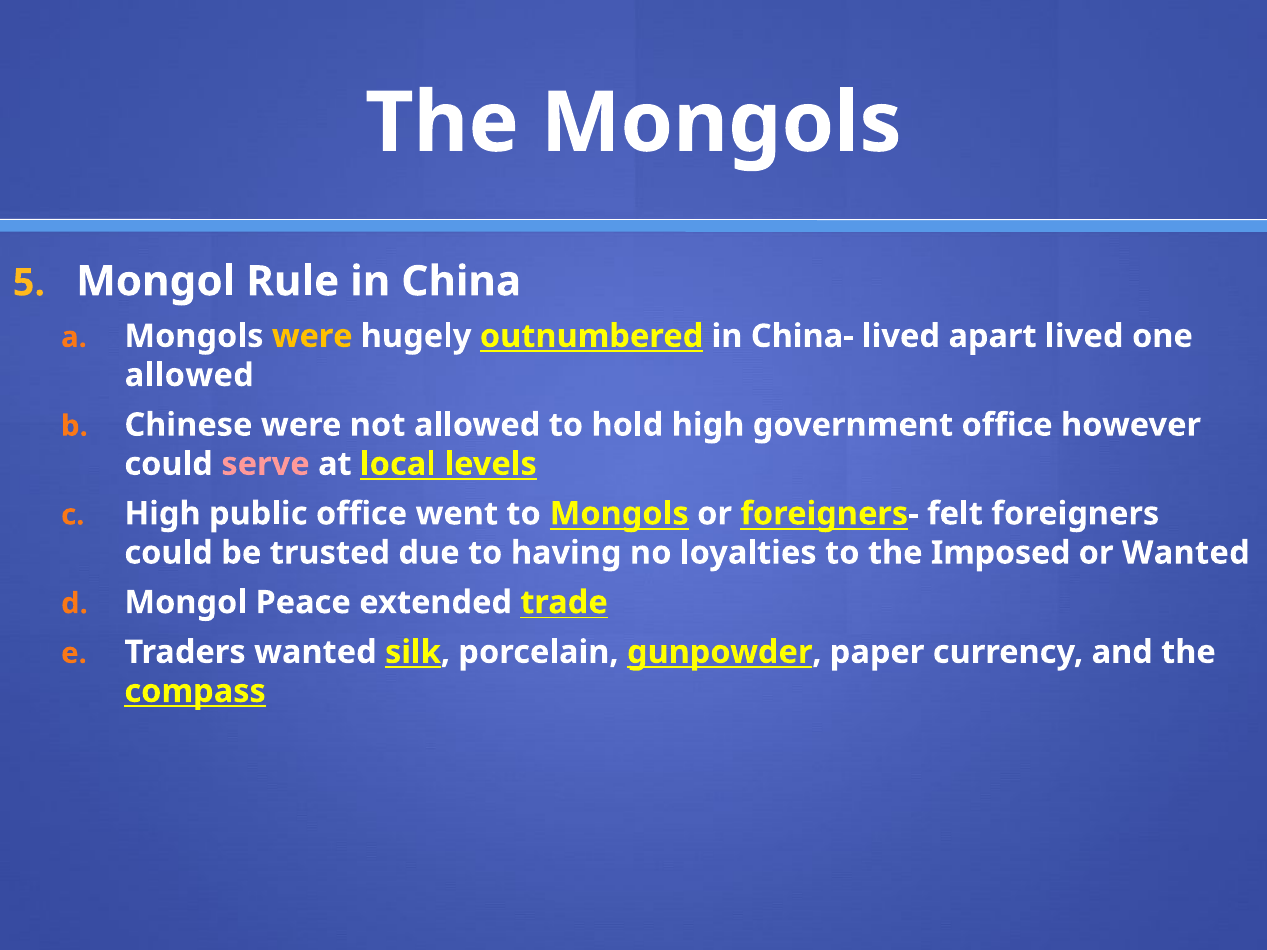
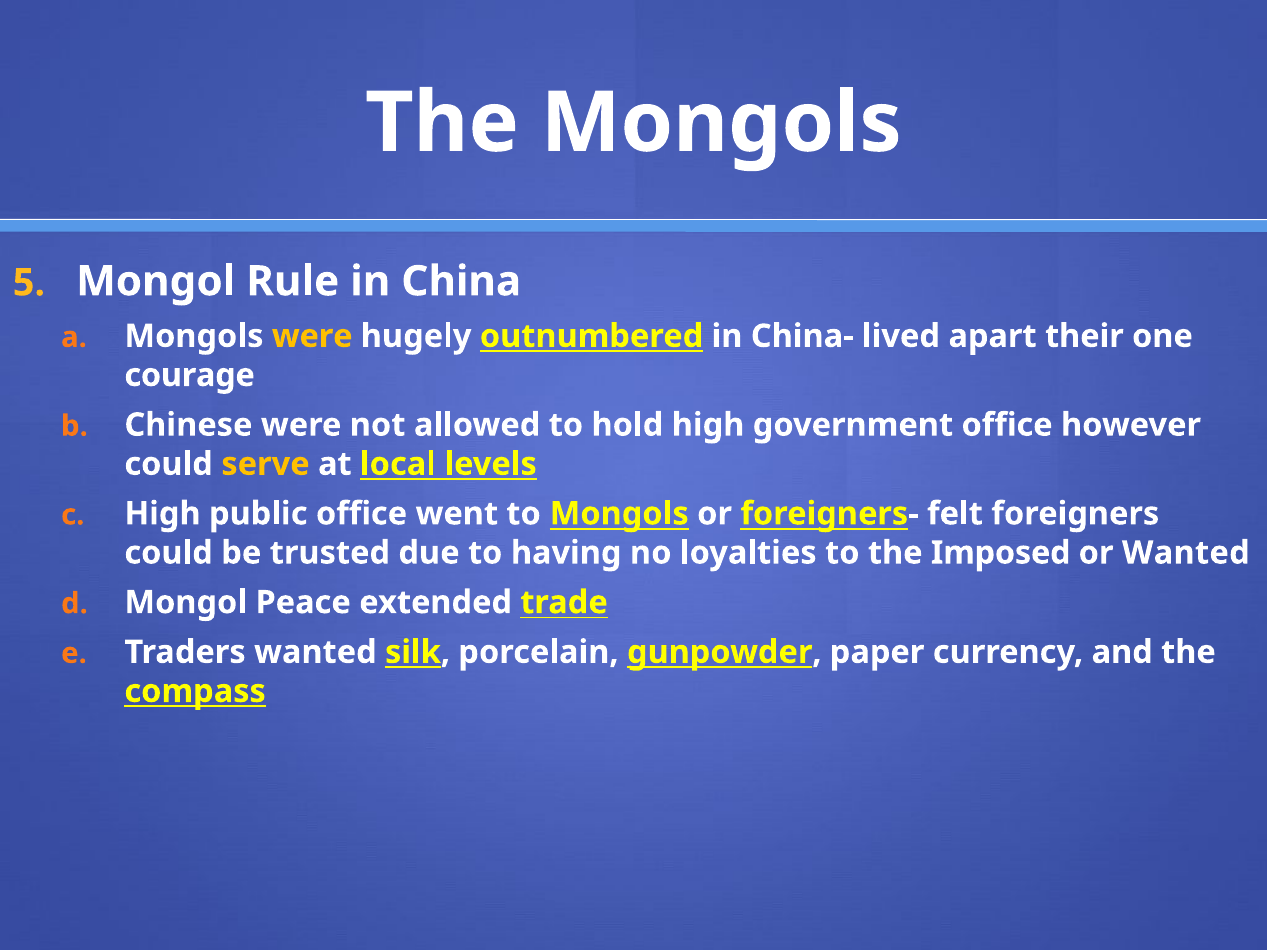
apart lived: lived -> their (1084, 336)
allowed: allowed -> courage (190, 375)
serve colour: pink -> yellow (266, 464)
